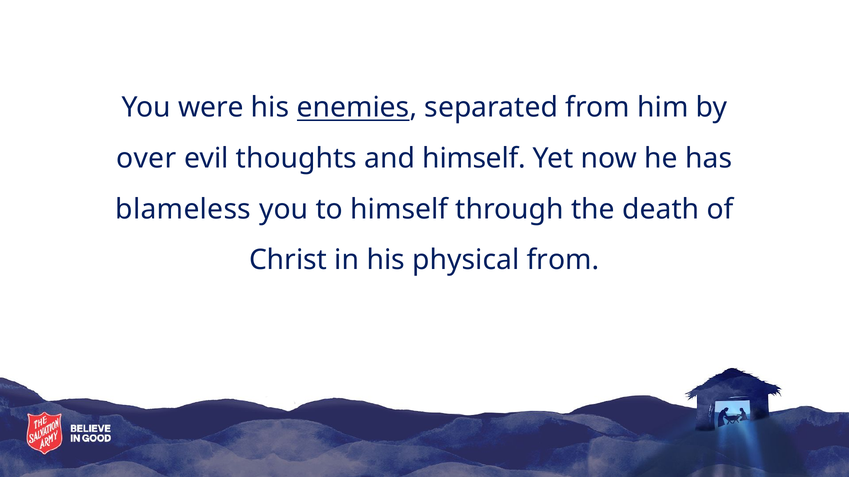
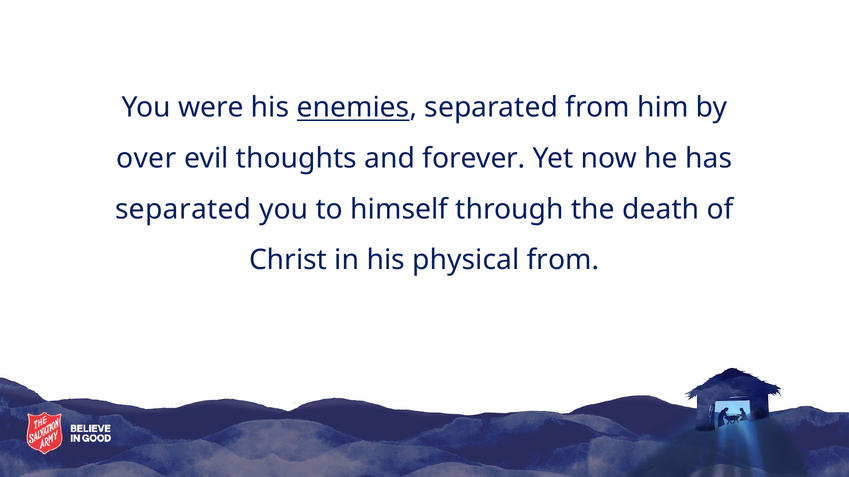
and himself: himself -> forever (474, 158)
blameless: blameless -> separated (183, 209)
